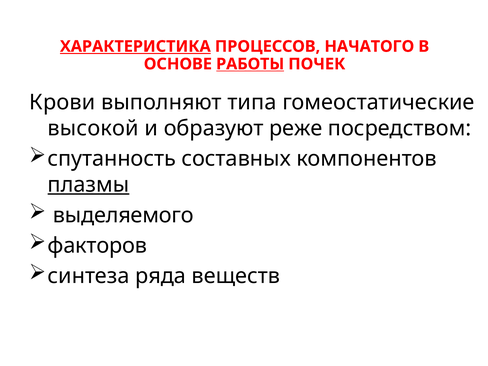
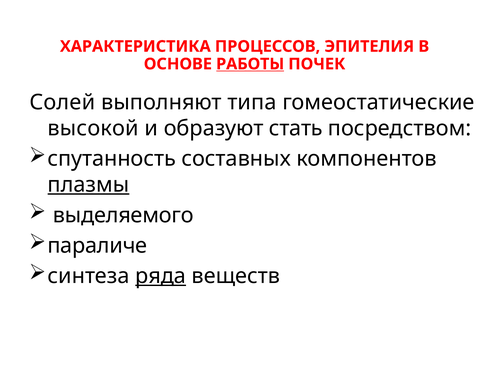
ХАРАКТЕРИСТИКА underline: present -> none (135, 46)
НАЧАТОГО: НАЧАТОГО -> ЭПИТЕЛИЯ (369, 46)
Крови: Крови -> Солей (62, 102)
реже: реже -> стать (296, 128)
факторов: факторов -> параличе (97, 246)
ряда underline: none -> present (161, 276)
